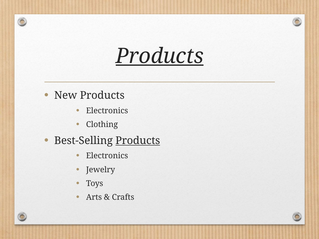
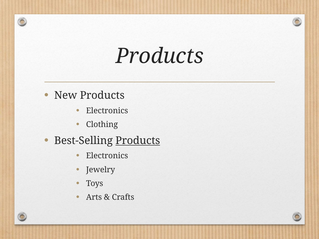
Products underline: present -> none (160, 56)
